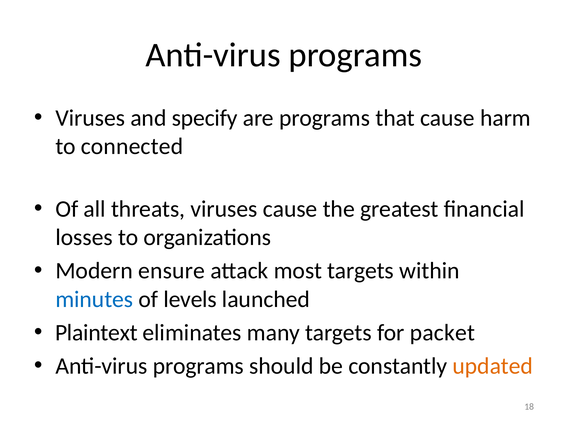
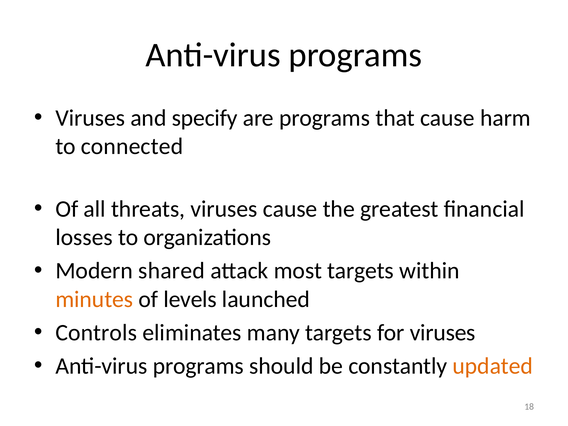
ensure: ensure -> shared (172, 271)
minutes colour: blue -> orange (94, 299)
Plaintext: Plaintext -> Controls (96, 333)
for packet: packet -> viruses (443, 333)
